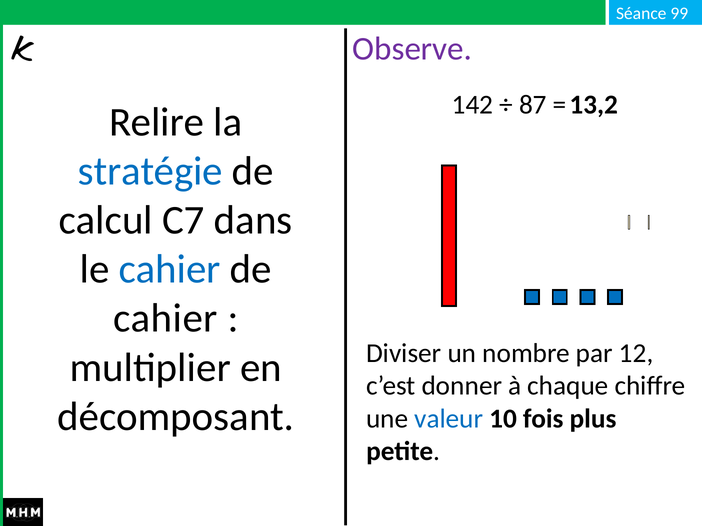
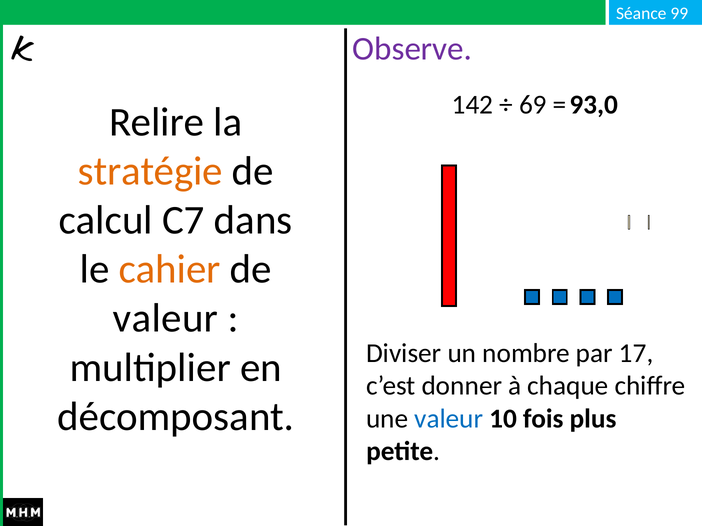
87: 87 -> 69 (533, 105)
13,2: 13,2 -> 93,0 (594, 105)
stratégie colour: blue -> orange (150, 171)
cahier colour: blue -> orange (170, 270)
cahier: cahier -> valeur (165, 319)
12: 12 -> 17 (636, 353)
